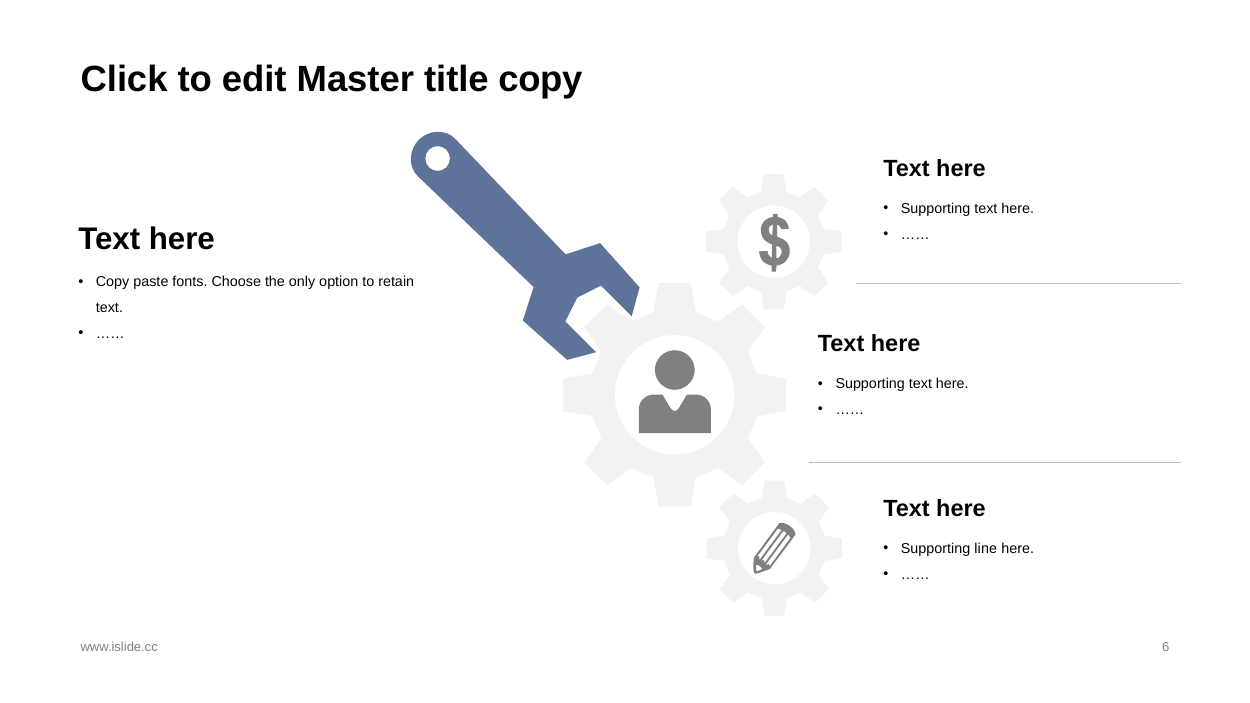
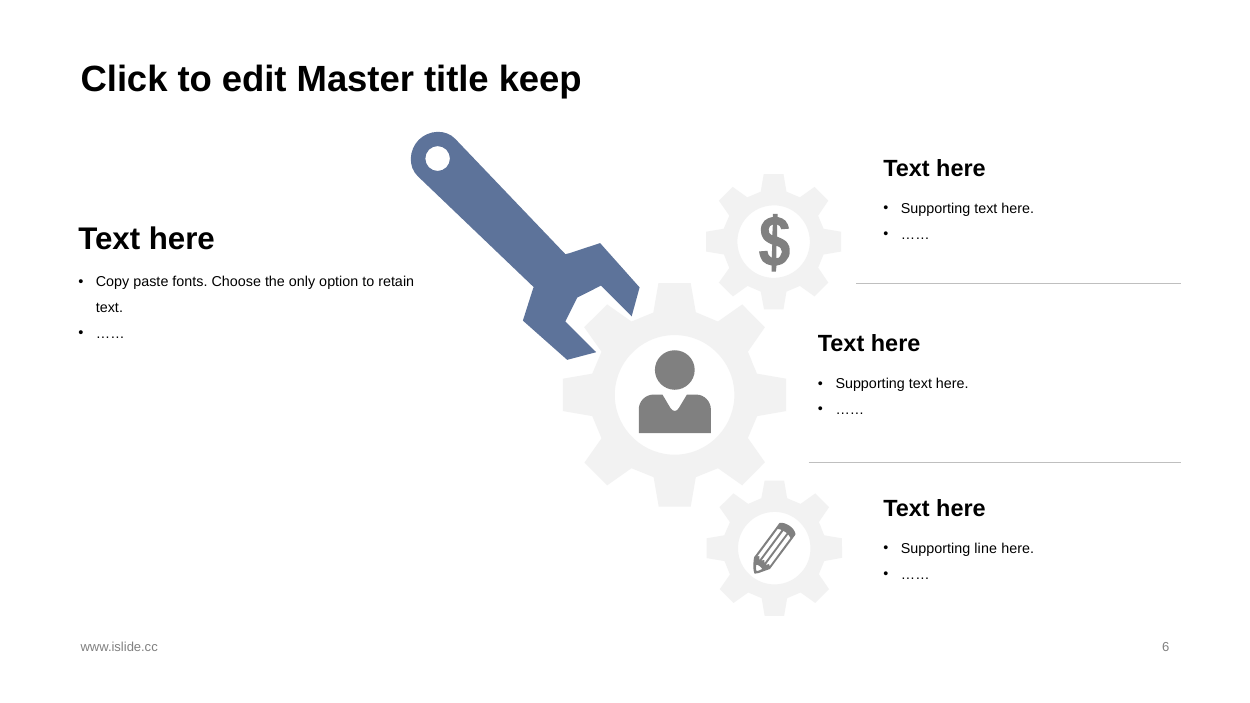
title copy: copy -> keep (540, 79)
